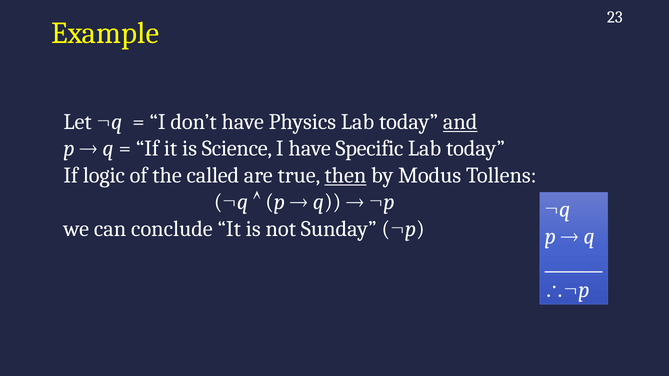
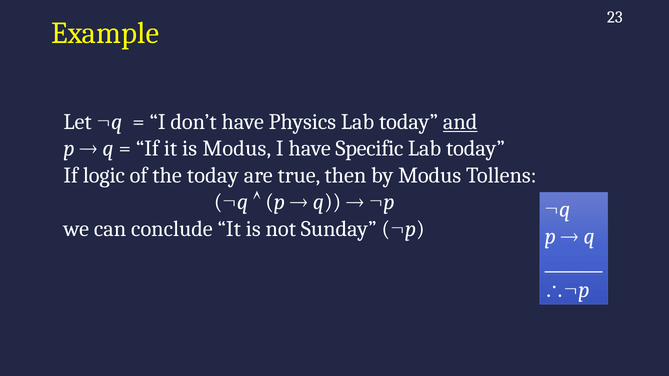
is Science: Science -> Modus (237, 149)
the called: called -> today (213, 175)
then underline: present -> none (345, 175)
